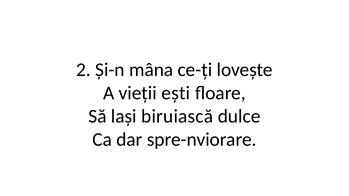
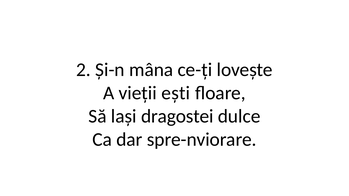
biruiască: biruiască -> dragostei (177, 116)
